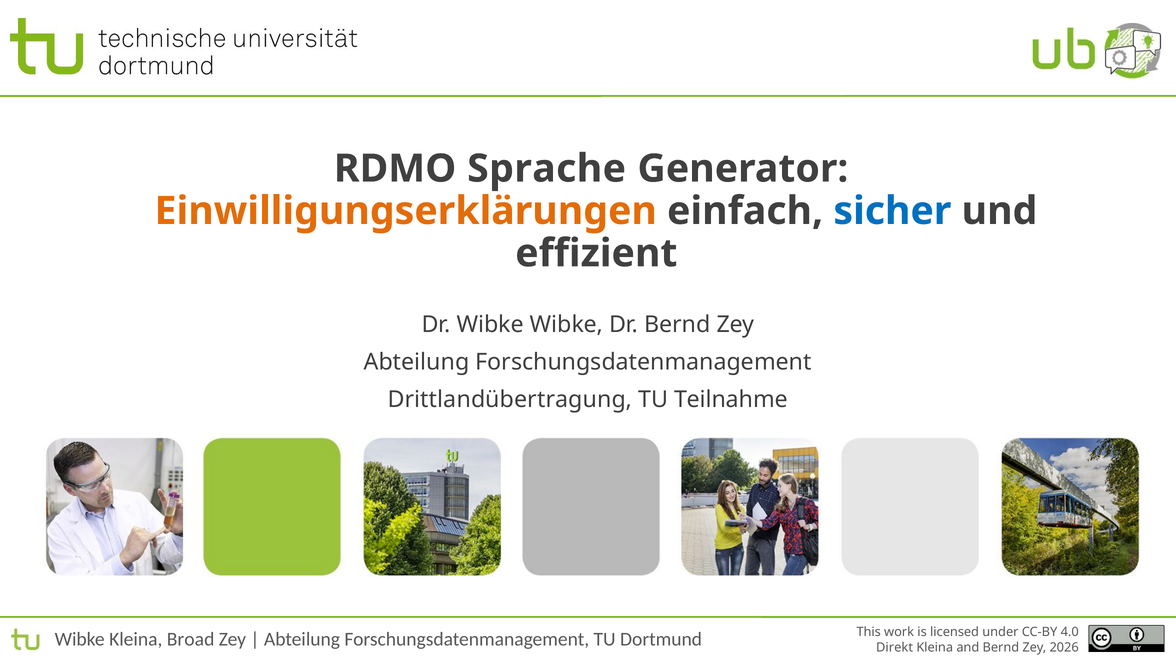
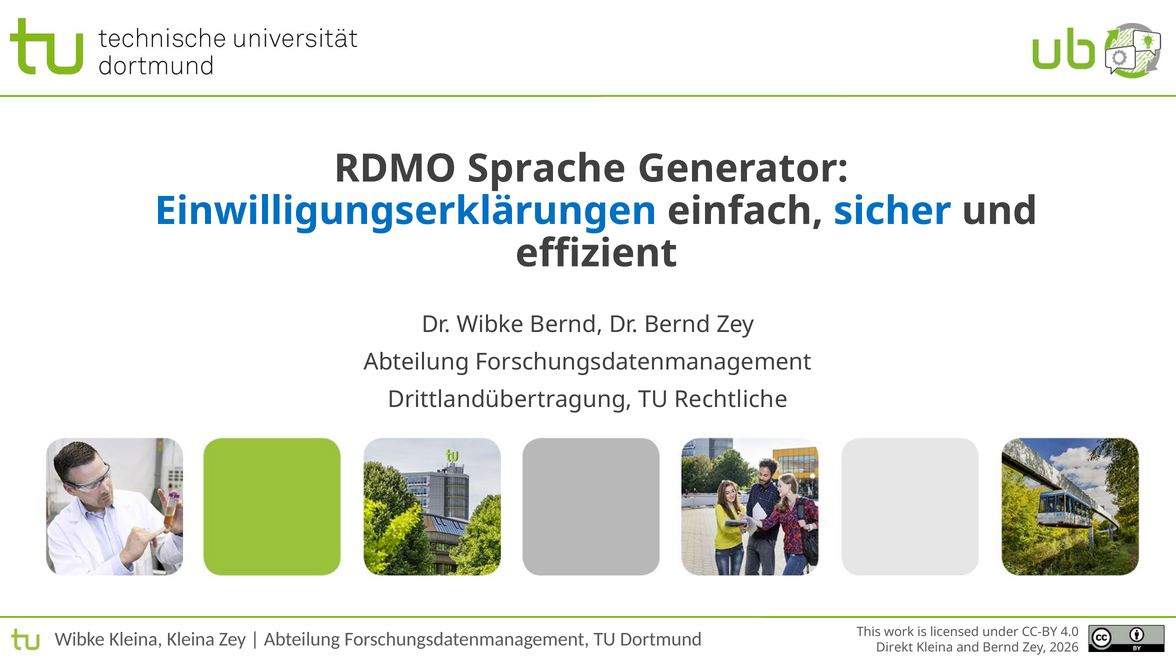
Einwilligungserklärungen colour: orange -> blue (406, 211)
Wibke Wibke: Wibke -> Bernd (566, 325)
Teilnahme: Teilnahme -> Rechtliche (731, 400)
Broad: Broad -> Kleina (191, 640)
